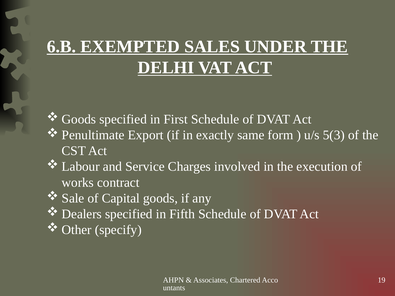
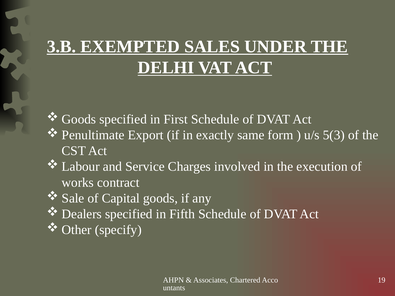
6.B: 6.B -> 3.B (61, 47)
